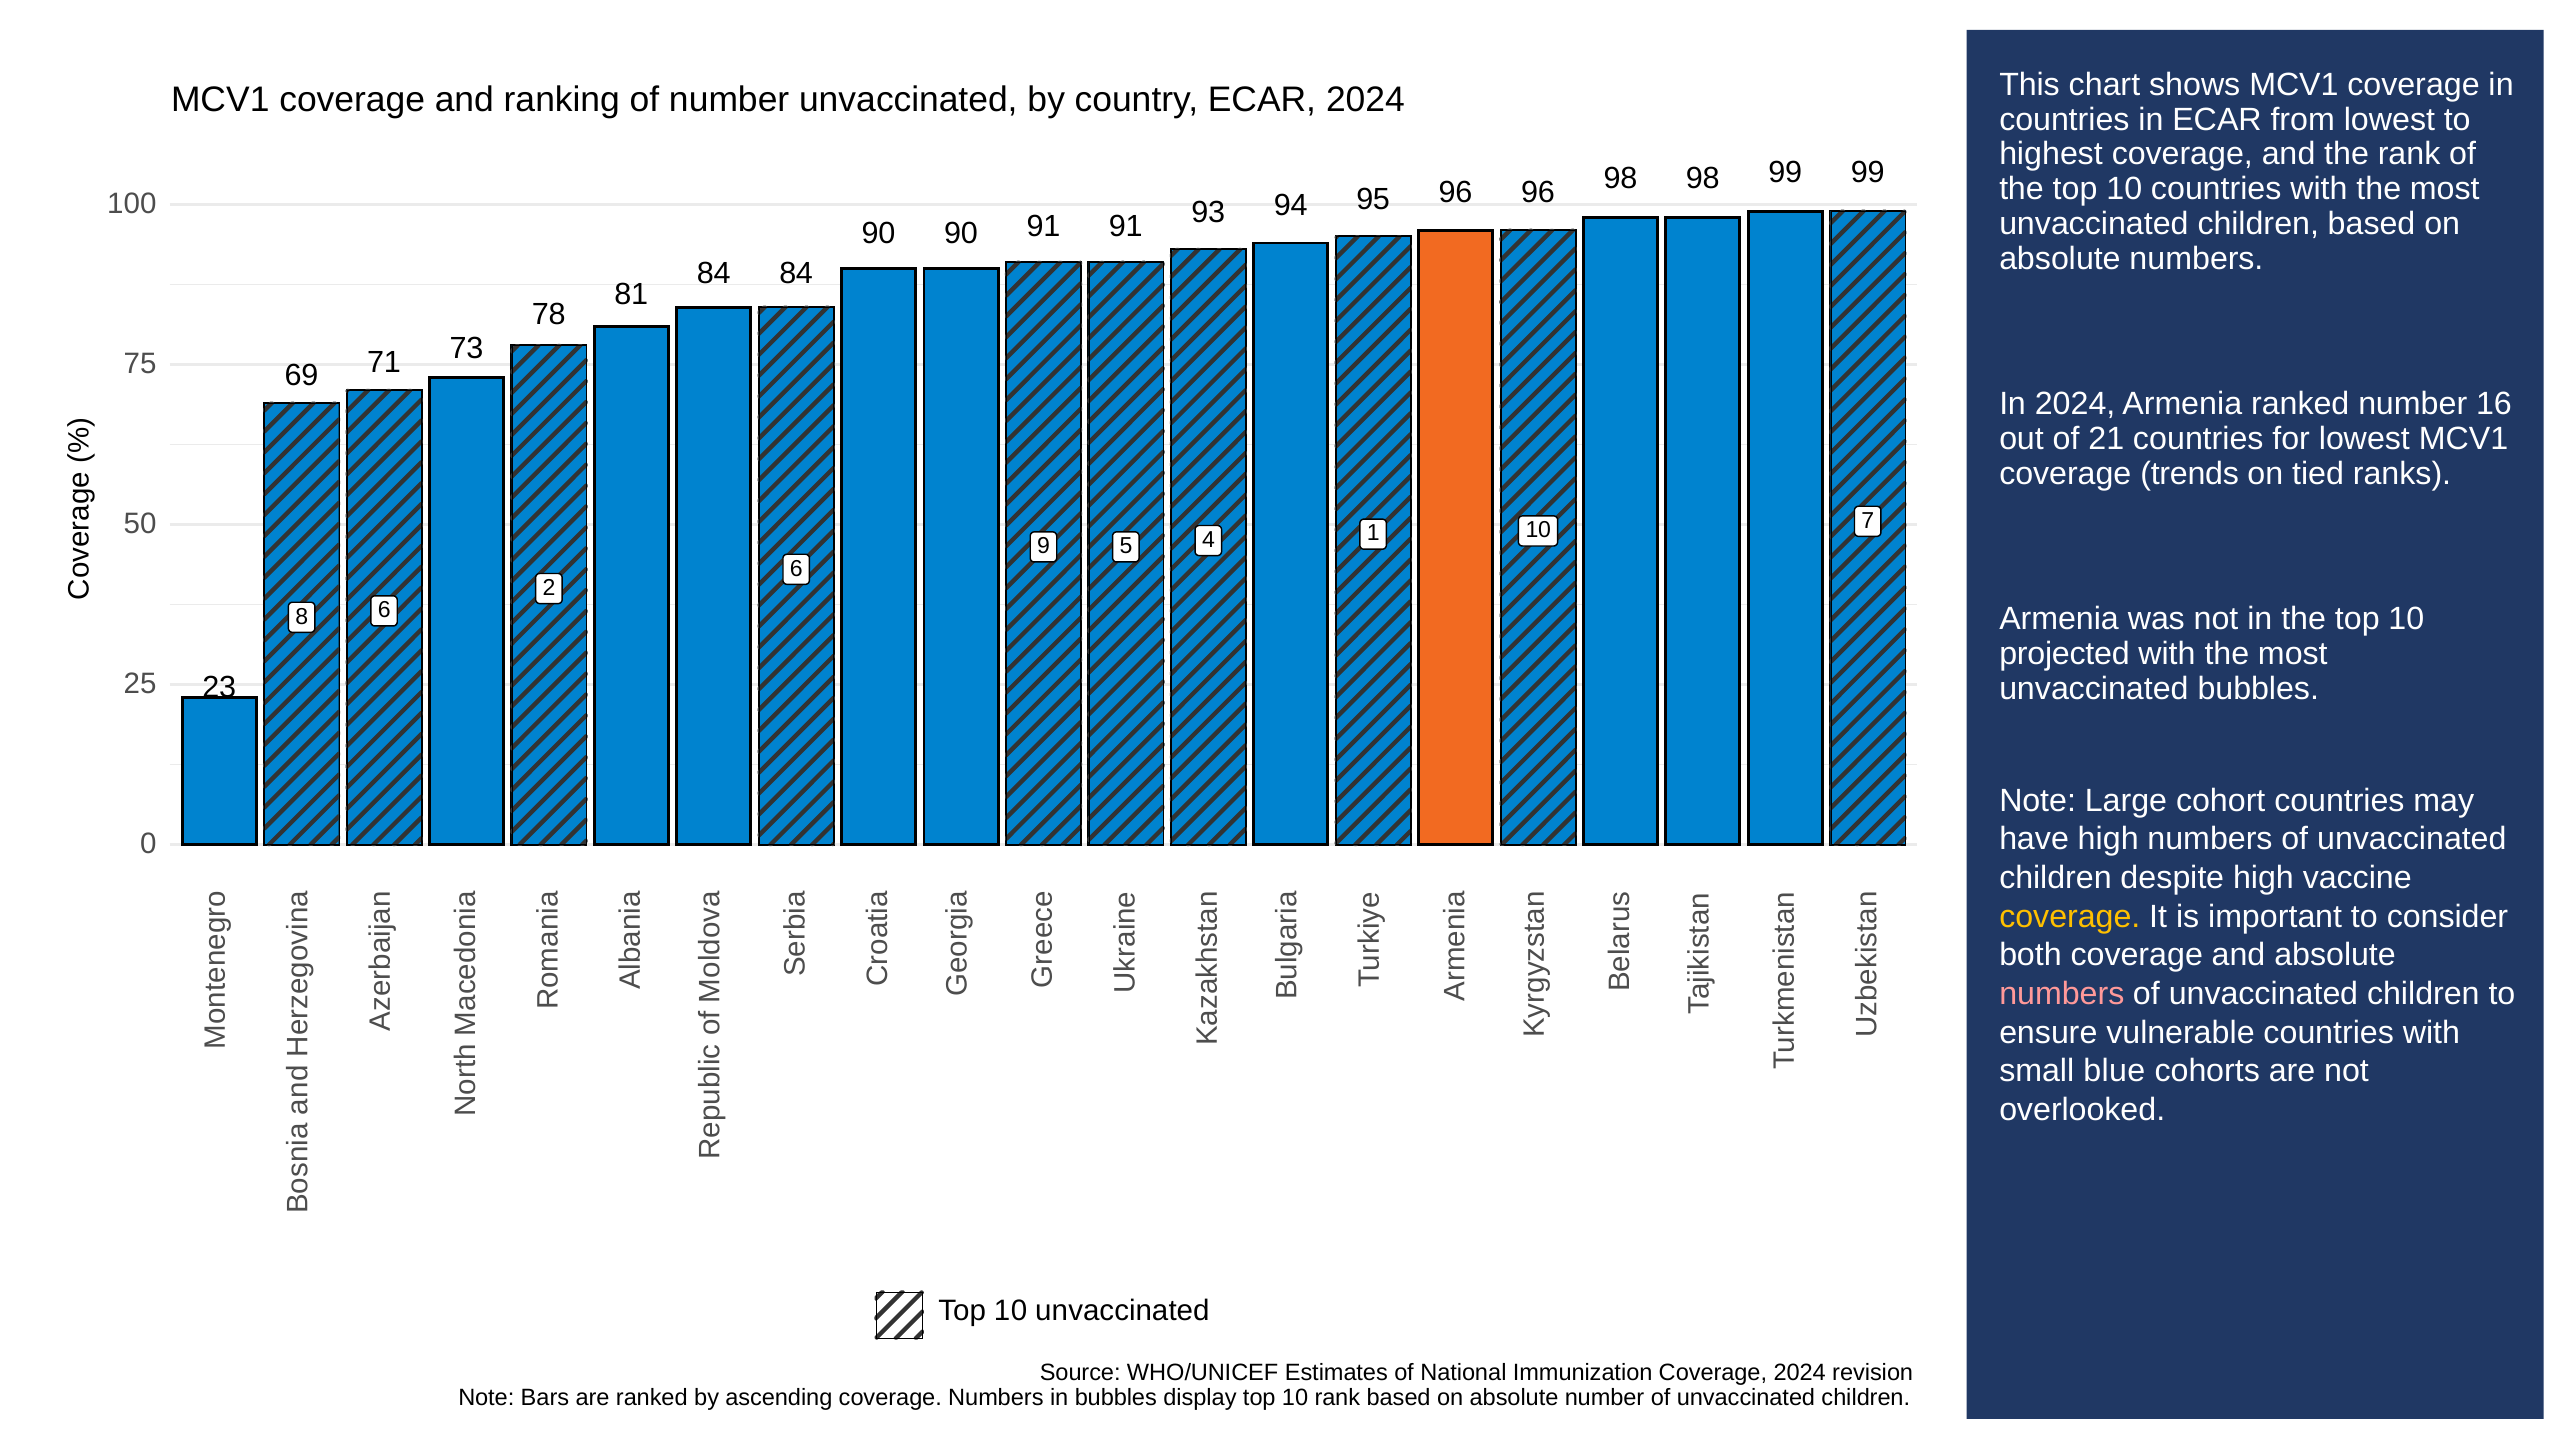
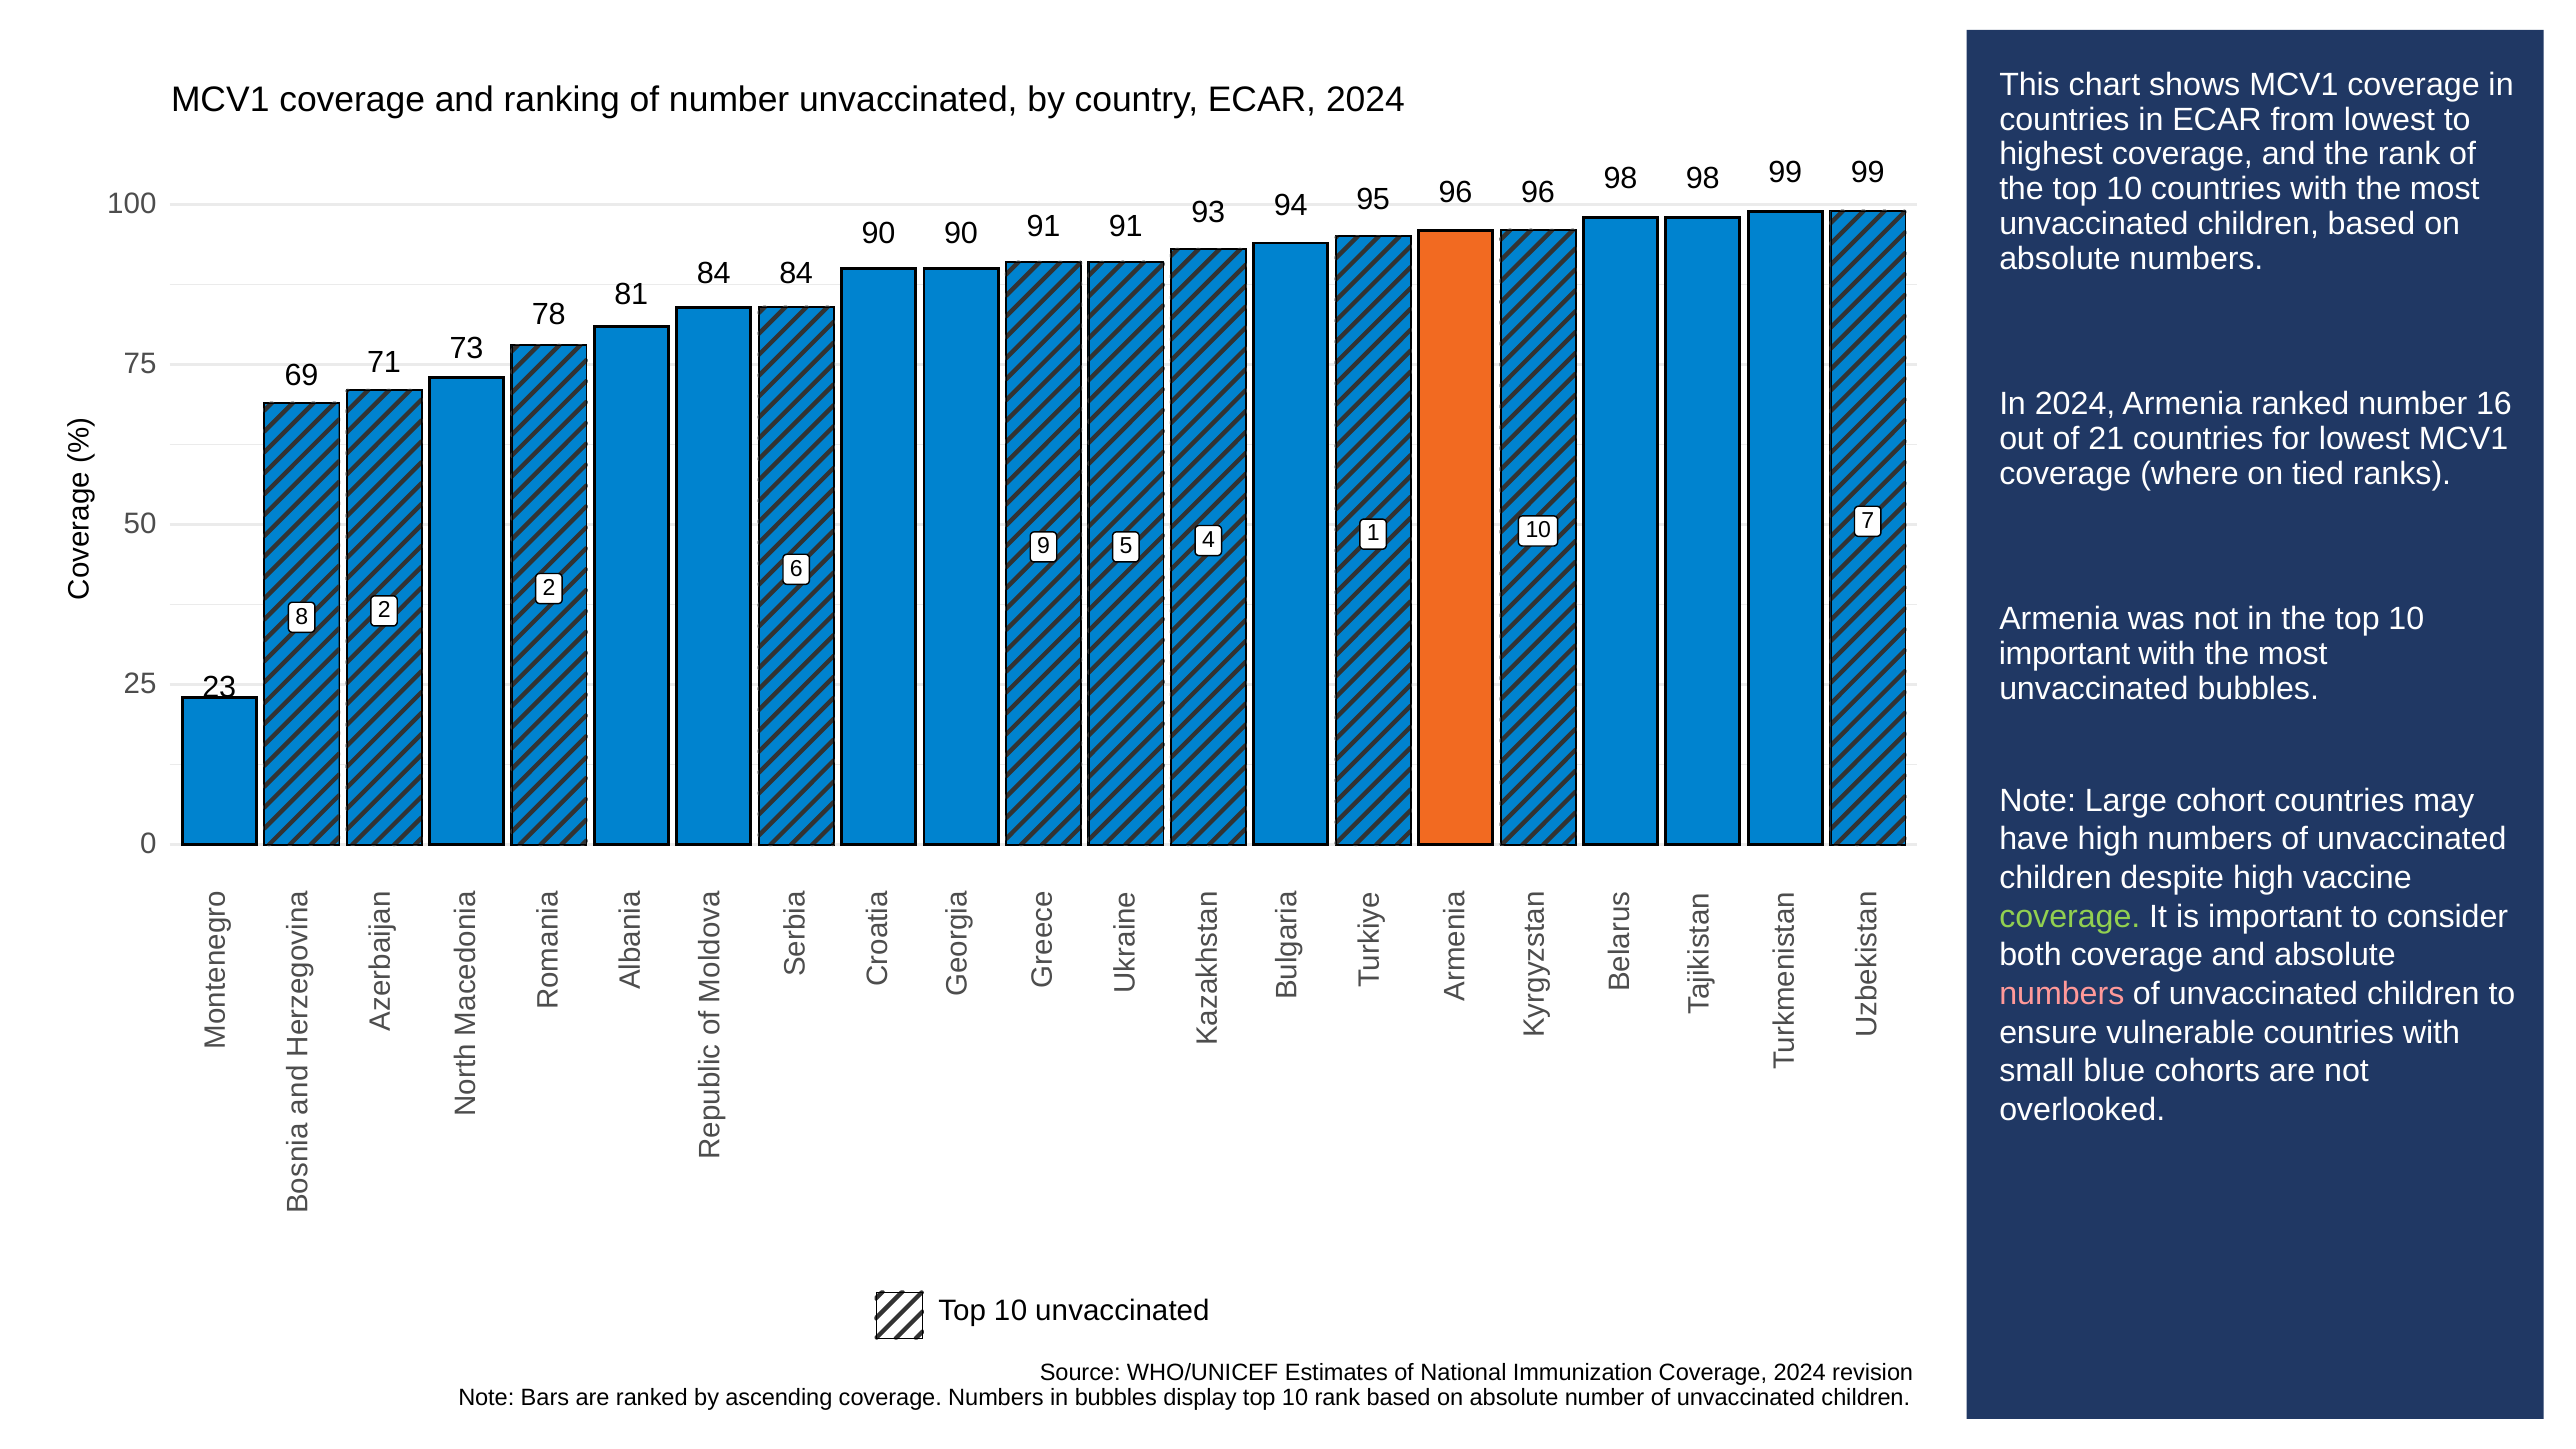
trends: trends -> where (2190, 474)
8 6: 6 -> 2 (384, 610)
projected: projected -> important (2065, 654)
coverage colour: yellow -> light green (2070, 917)
